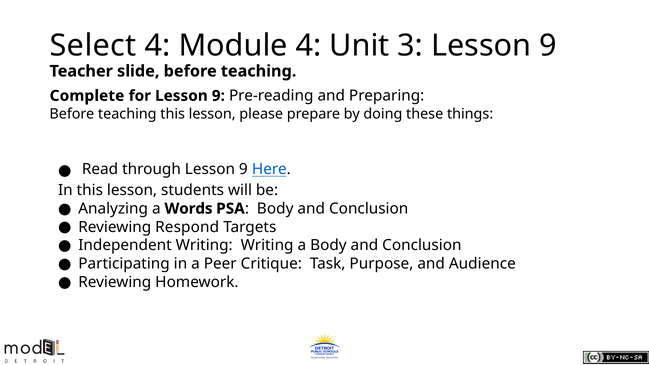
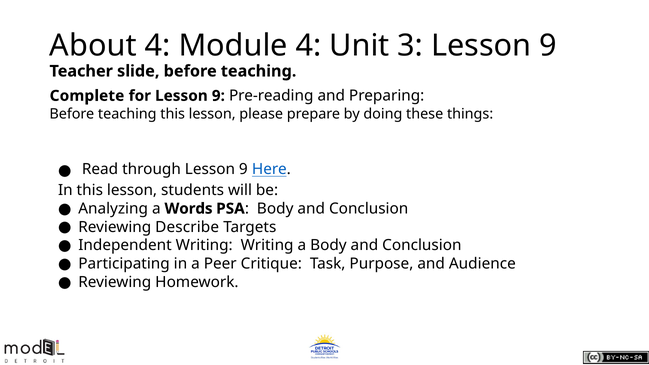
Select: Select -> About (93, 46)
Respond: Respond -> Describe (187, 227)
